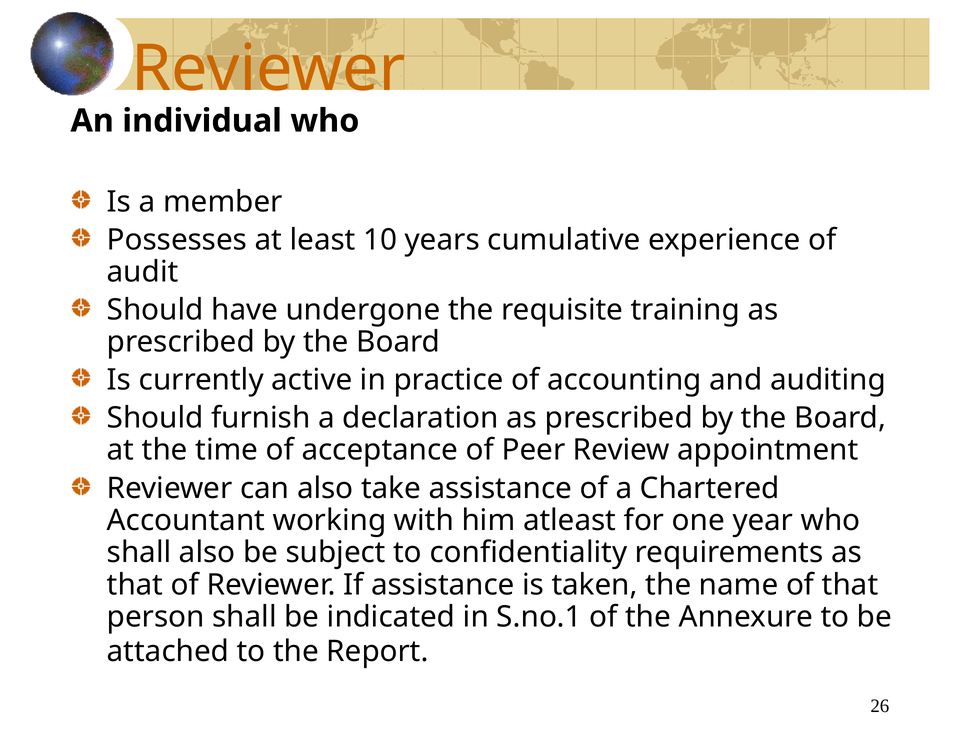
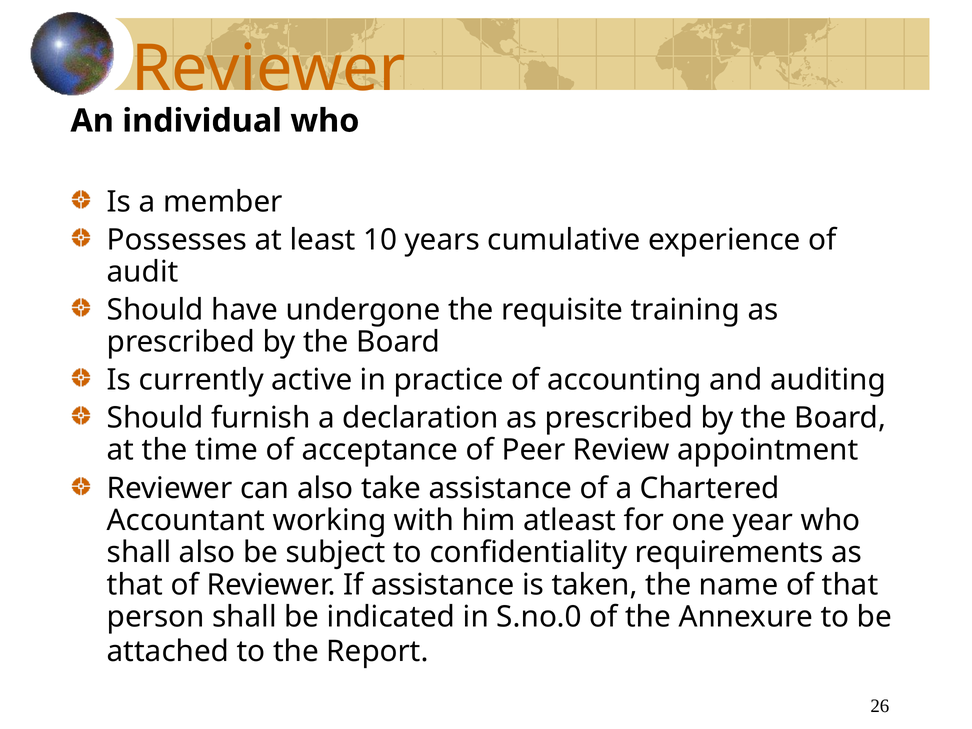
S.no.1: S.no.1 -> S.no.0 (539, 617)
